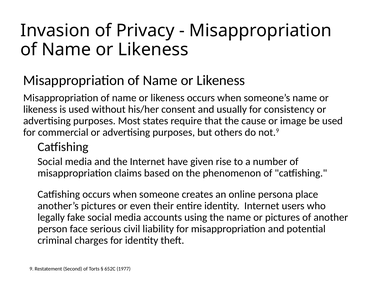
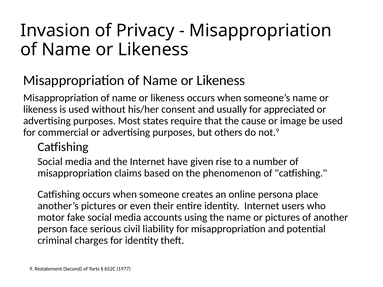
consistency: consistency -> appreciated (289, 109)
legally: legally -> motor (51, 218)
